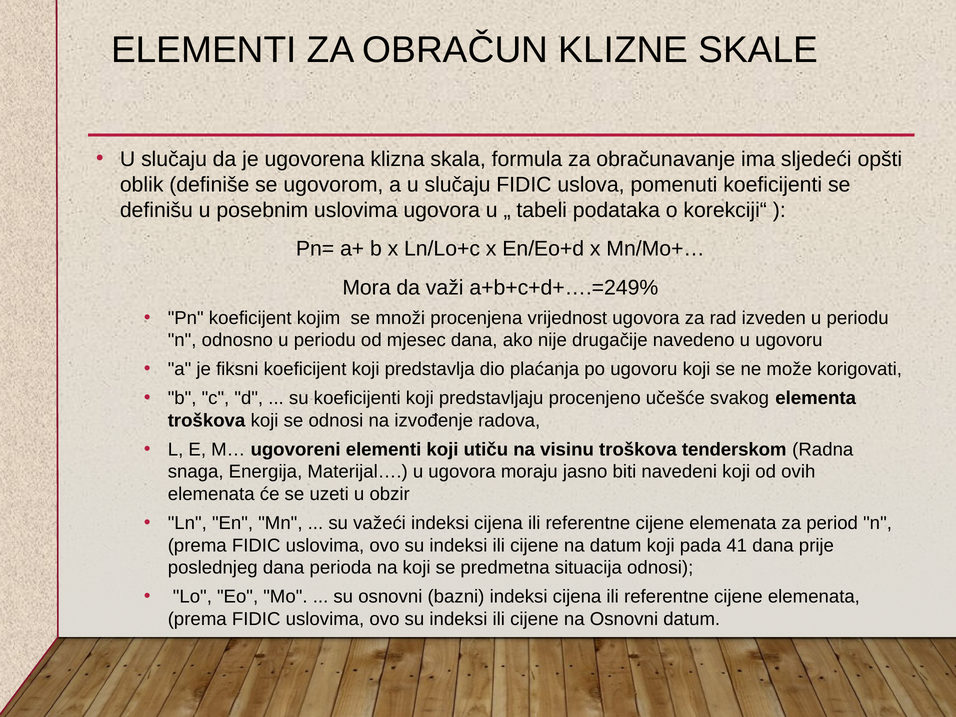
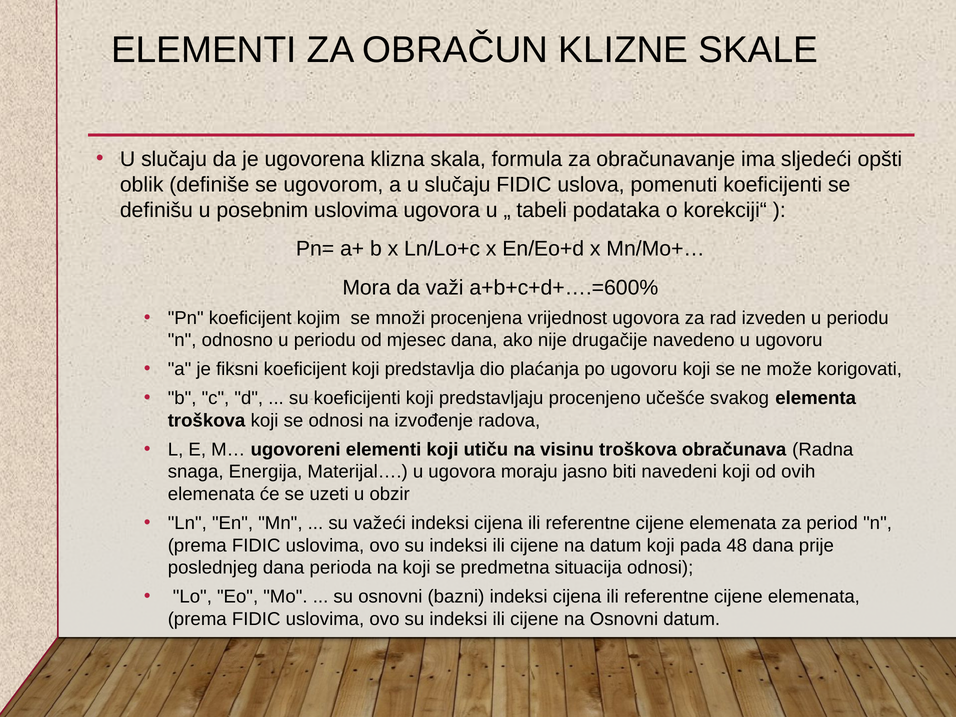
a+b+c+d+….=249%: a+b+c+d+….=249% -> a+b+c+d+….=600% (564, 288)
tenderskom: tenderskom -> obračunava (734, 449)
41: 41 -> 48 (737, 545)
